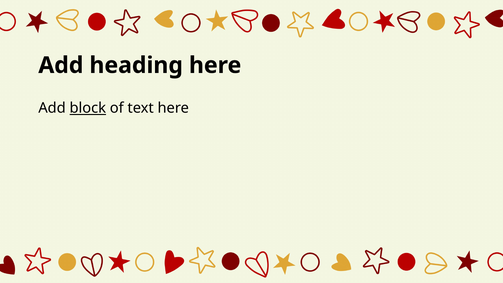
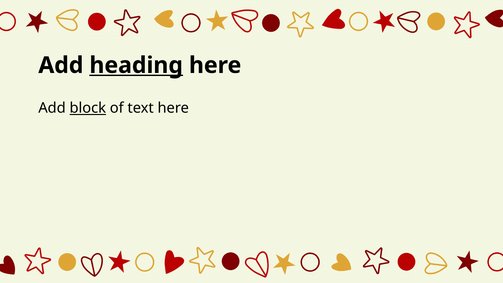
heading underline: none -> present (136, 65)
